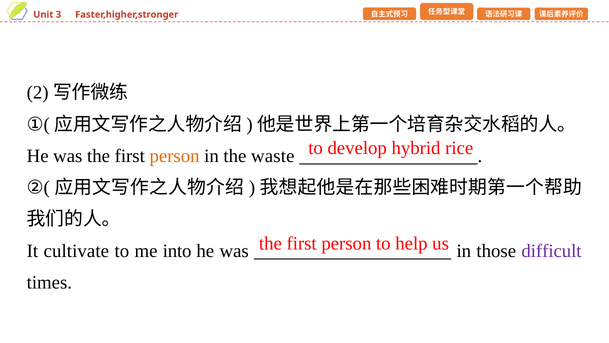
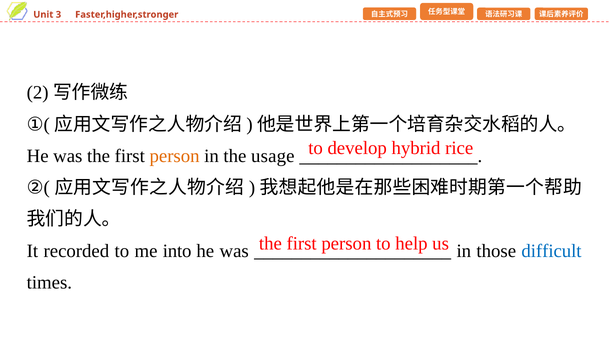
waste: waste -> usage (273, 156)
cultivate: cultivate -> recorded (76, 250)
difficult colour: purple -> blue (551, 250)
